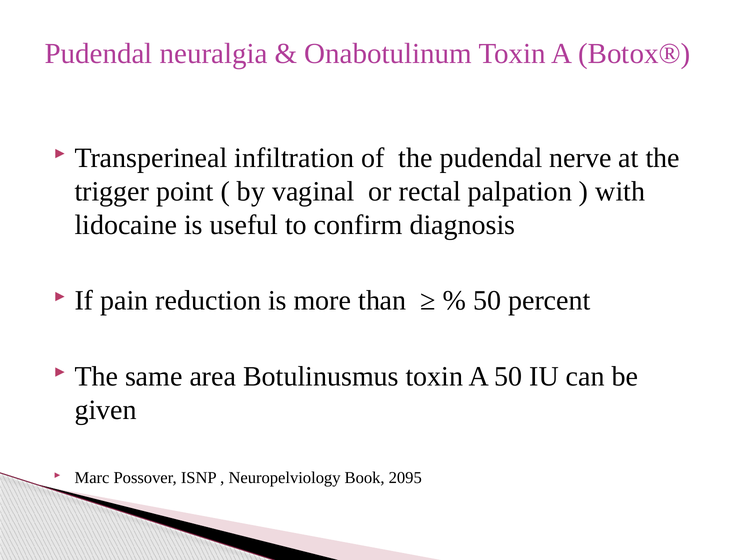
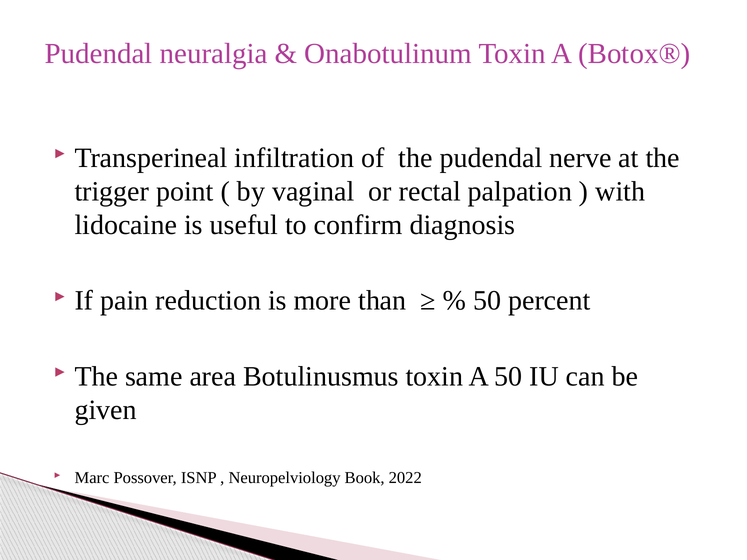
2095: 2095 -> 2022 (405, 478)
